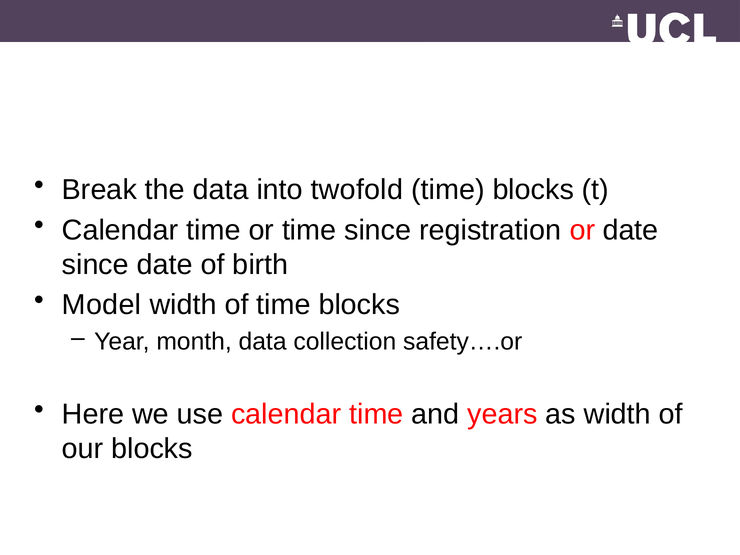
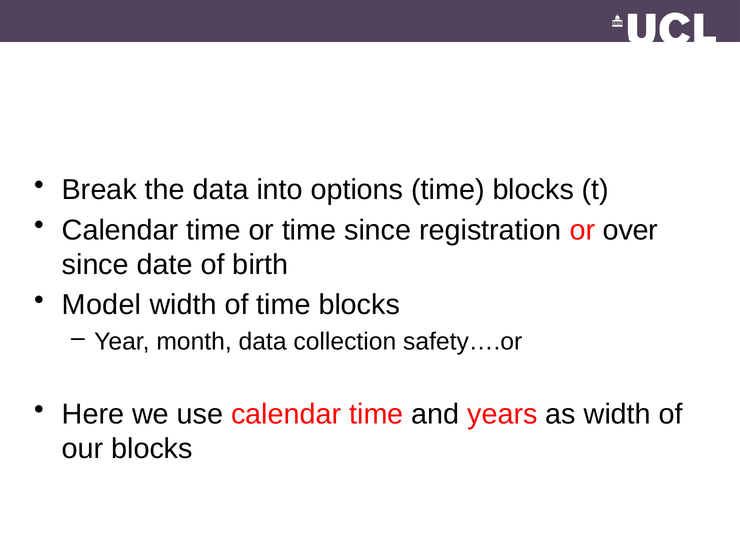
twofold: twofold -> options (357, 190)
or date: date -> over (630, 230)
